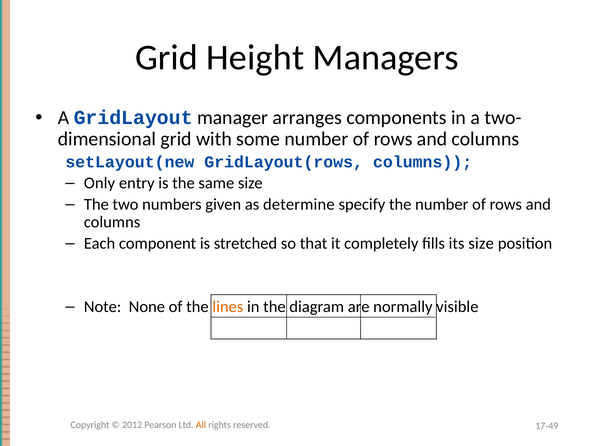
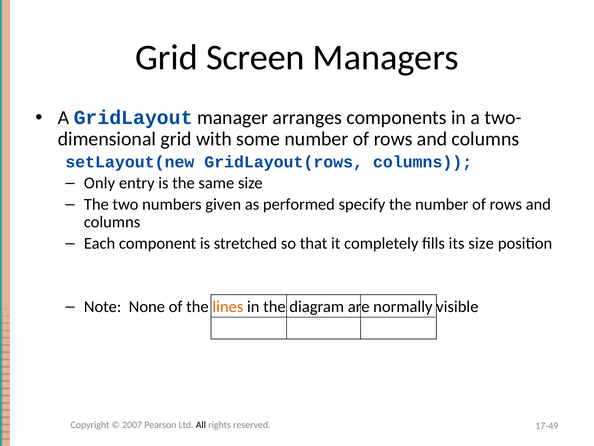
Height: Height -> Screen (255, 58)
determine: determine -> performed (299, 204)
2012: 2012 -> 2007 (132, 424)
All colour: orange -> black (201, 424)
